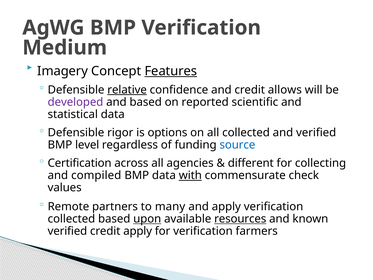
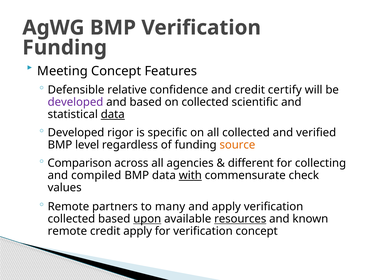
Medium: Medium -> Funding (65, 48)
Imagery: Imagery -> Meeting (63, 71)
Features underline: present -> none (171, 71)
relative underline: present -> none (127, 90)
allows: allows -> certify (285, 90)
on reported: reported -> collected (205, 102)
data underline: none -> present (113, 114)
Defensible: Defensible -> Developed (76, 132)
options: options -> specific (167, 132)
source colour: blue -> orange (237, 145)
Certification: Certification -> Comparison (80, 163)
verified: verified -> remote (67, 231)
verification farmers: farmers -> concept (257, 231)
